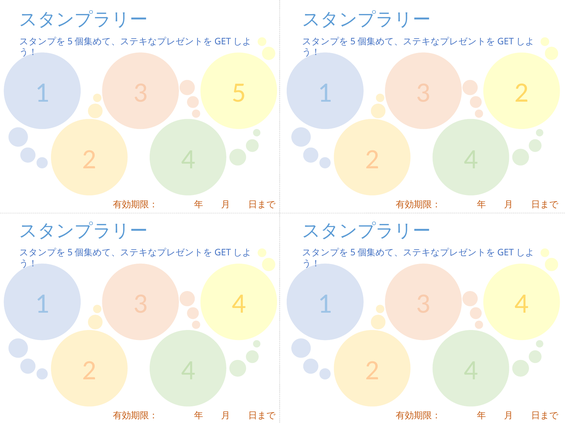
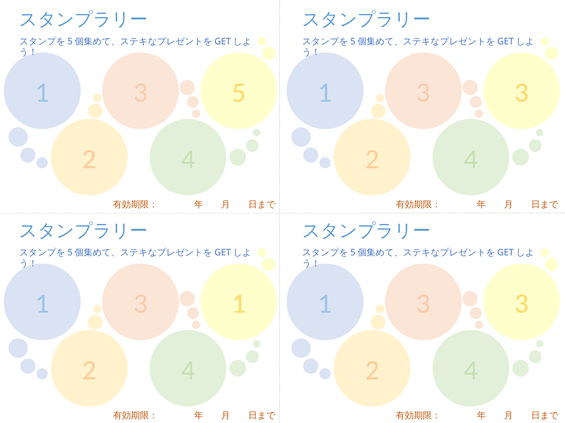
2: 2 -> 3 (522, 93)
4: 4 -> 1 (239, 304)
4: 4 -> 3 (522, 304)
